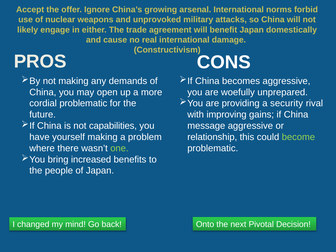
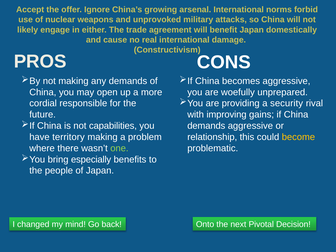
cordial problematic: problematic -> responsible (83, 103)
message: message -> demands (206, 126)
yourself: yourself -> territory (68, 137)
become colour: light green -> yellow (298, 137)
increased: increased -> especially (91, 159)
